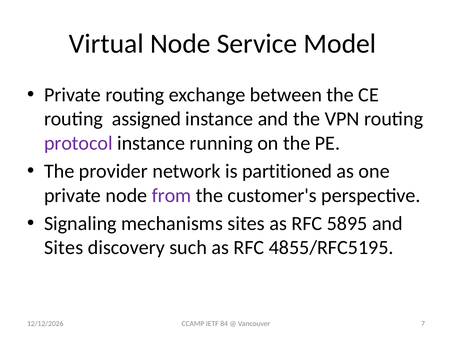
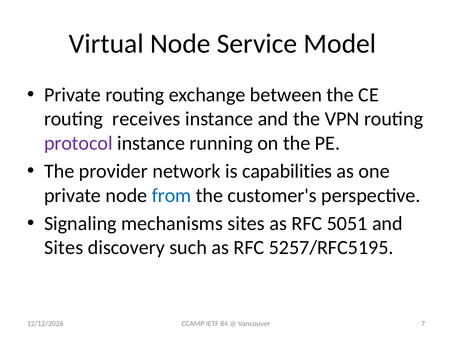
assigned: assigned -> receives (146, 119)
partitioned: partitioned -> capabilities (287, 171)
from colour: purple -> blue (172, 195)
5895: 5895 -> 5051 (347, 224)
4855/RFC5195: 4855/RFC5195 -> 5257/RFC5195 (331, 248)
